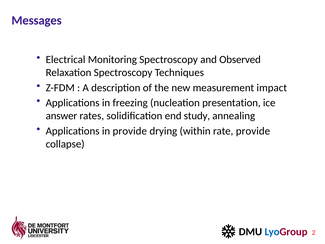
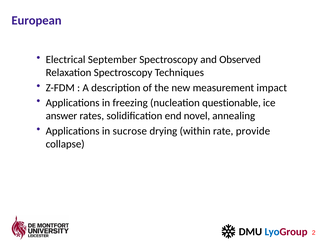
Messages: Messages -> European (37, 21)
Monitoring: Monitoring -> September (112, 59)
presentation: presentation -> questionable (231, 103)
study: study -> novel (197, 116)
in provide: provide -> sucrose (130, 131)
